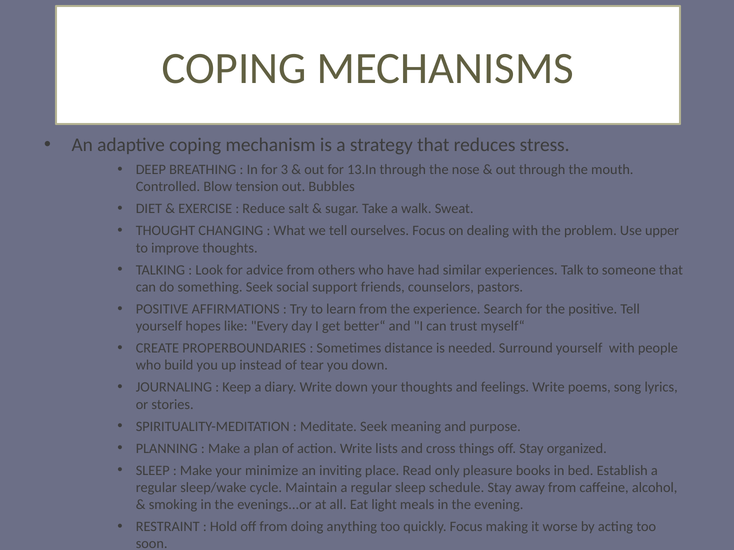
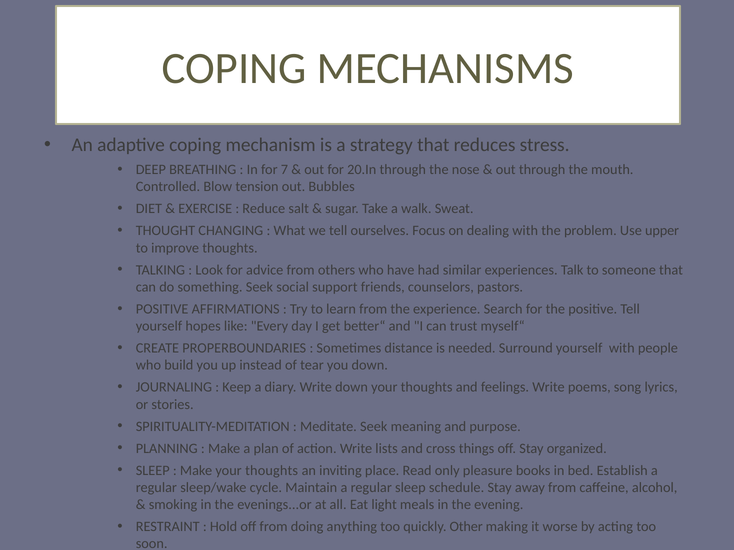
3: 3 -> 7 (284, 170)
13.In: 13.In -> 20.In (362, 170)
Make your minimize: minimize -> thoughts (272, 471)
quickly Focus: Focus -> Other (466, 527)
